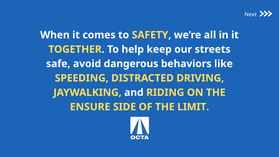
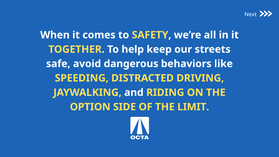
ENSURE: ENSURE -> OPTION (90, 107)
